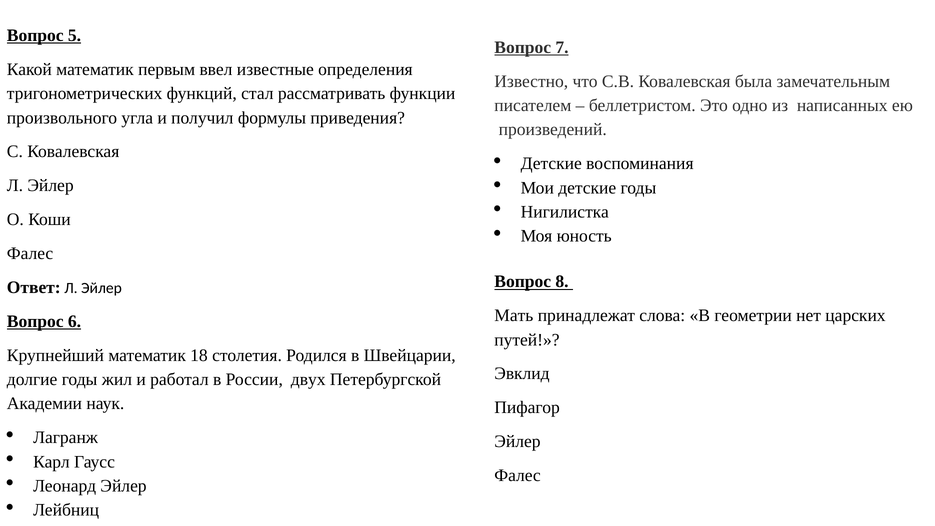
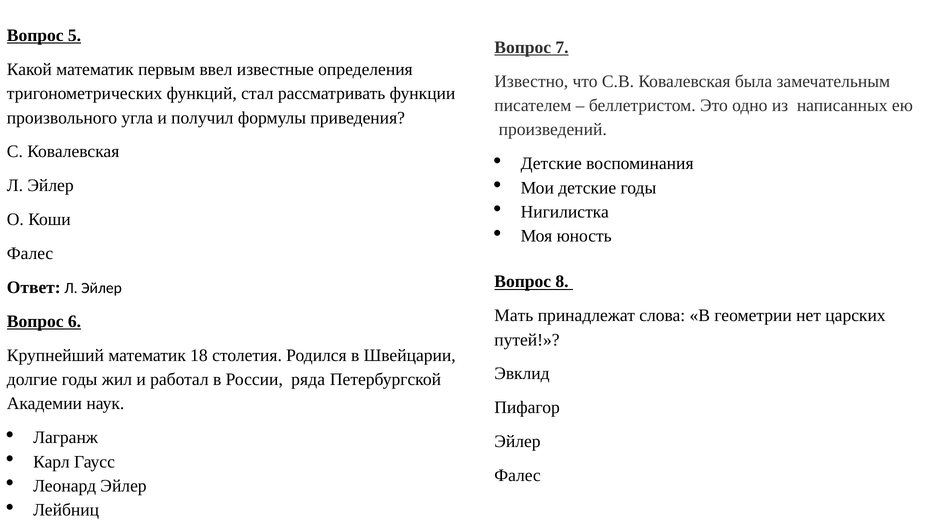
двух: двух -> ряда (308, 379)
